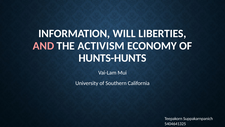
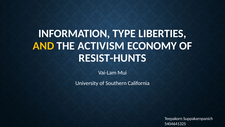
WILL: WILL -> TYPE (124, 33)
AND colour: pink -> yellow (43, 46)
HUNTS-HUNTS: HUNTS-HUNTS -> RESIST-HUNTS (112, 58)
